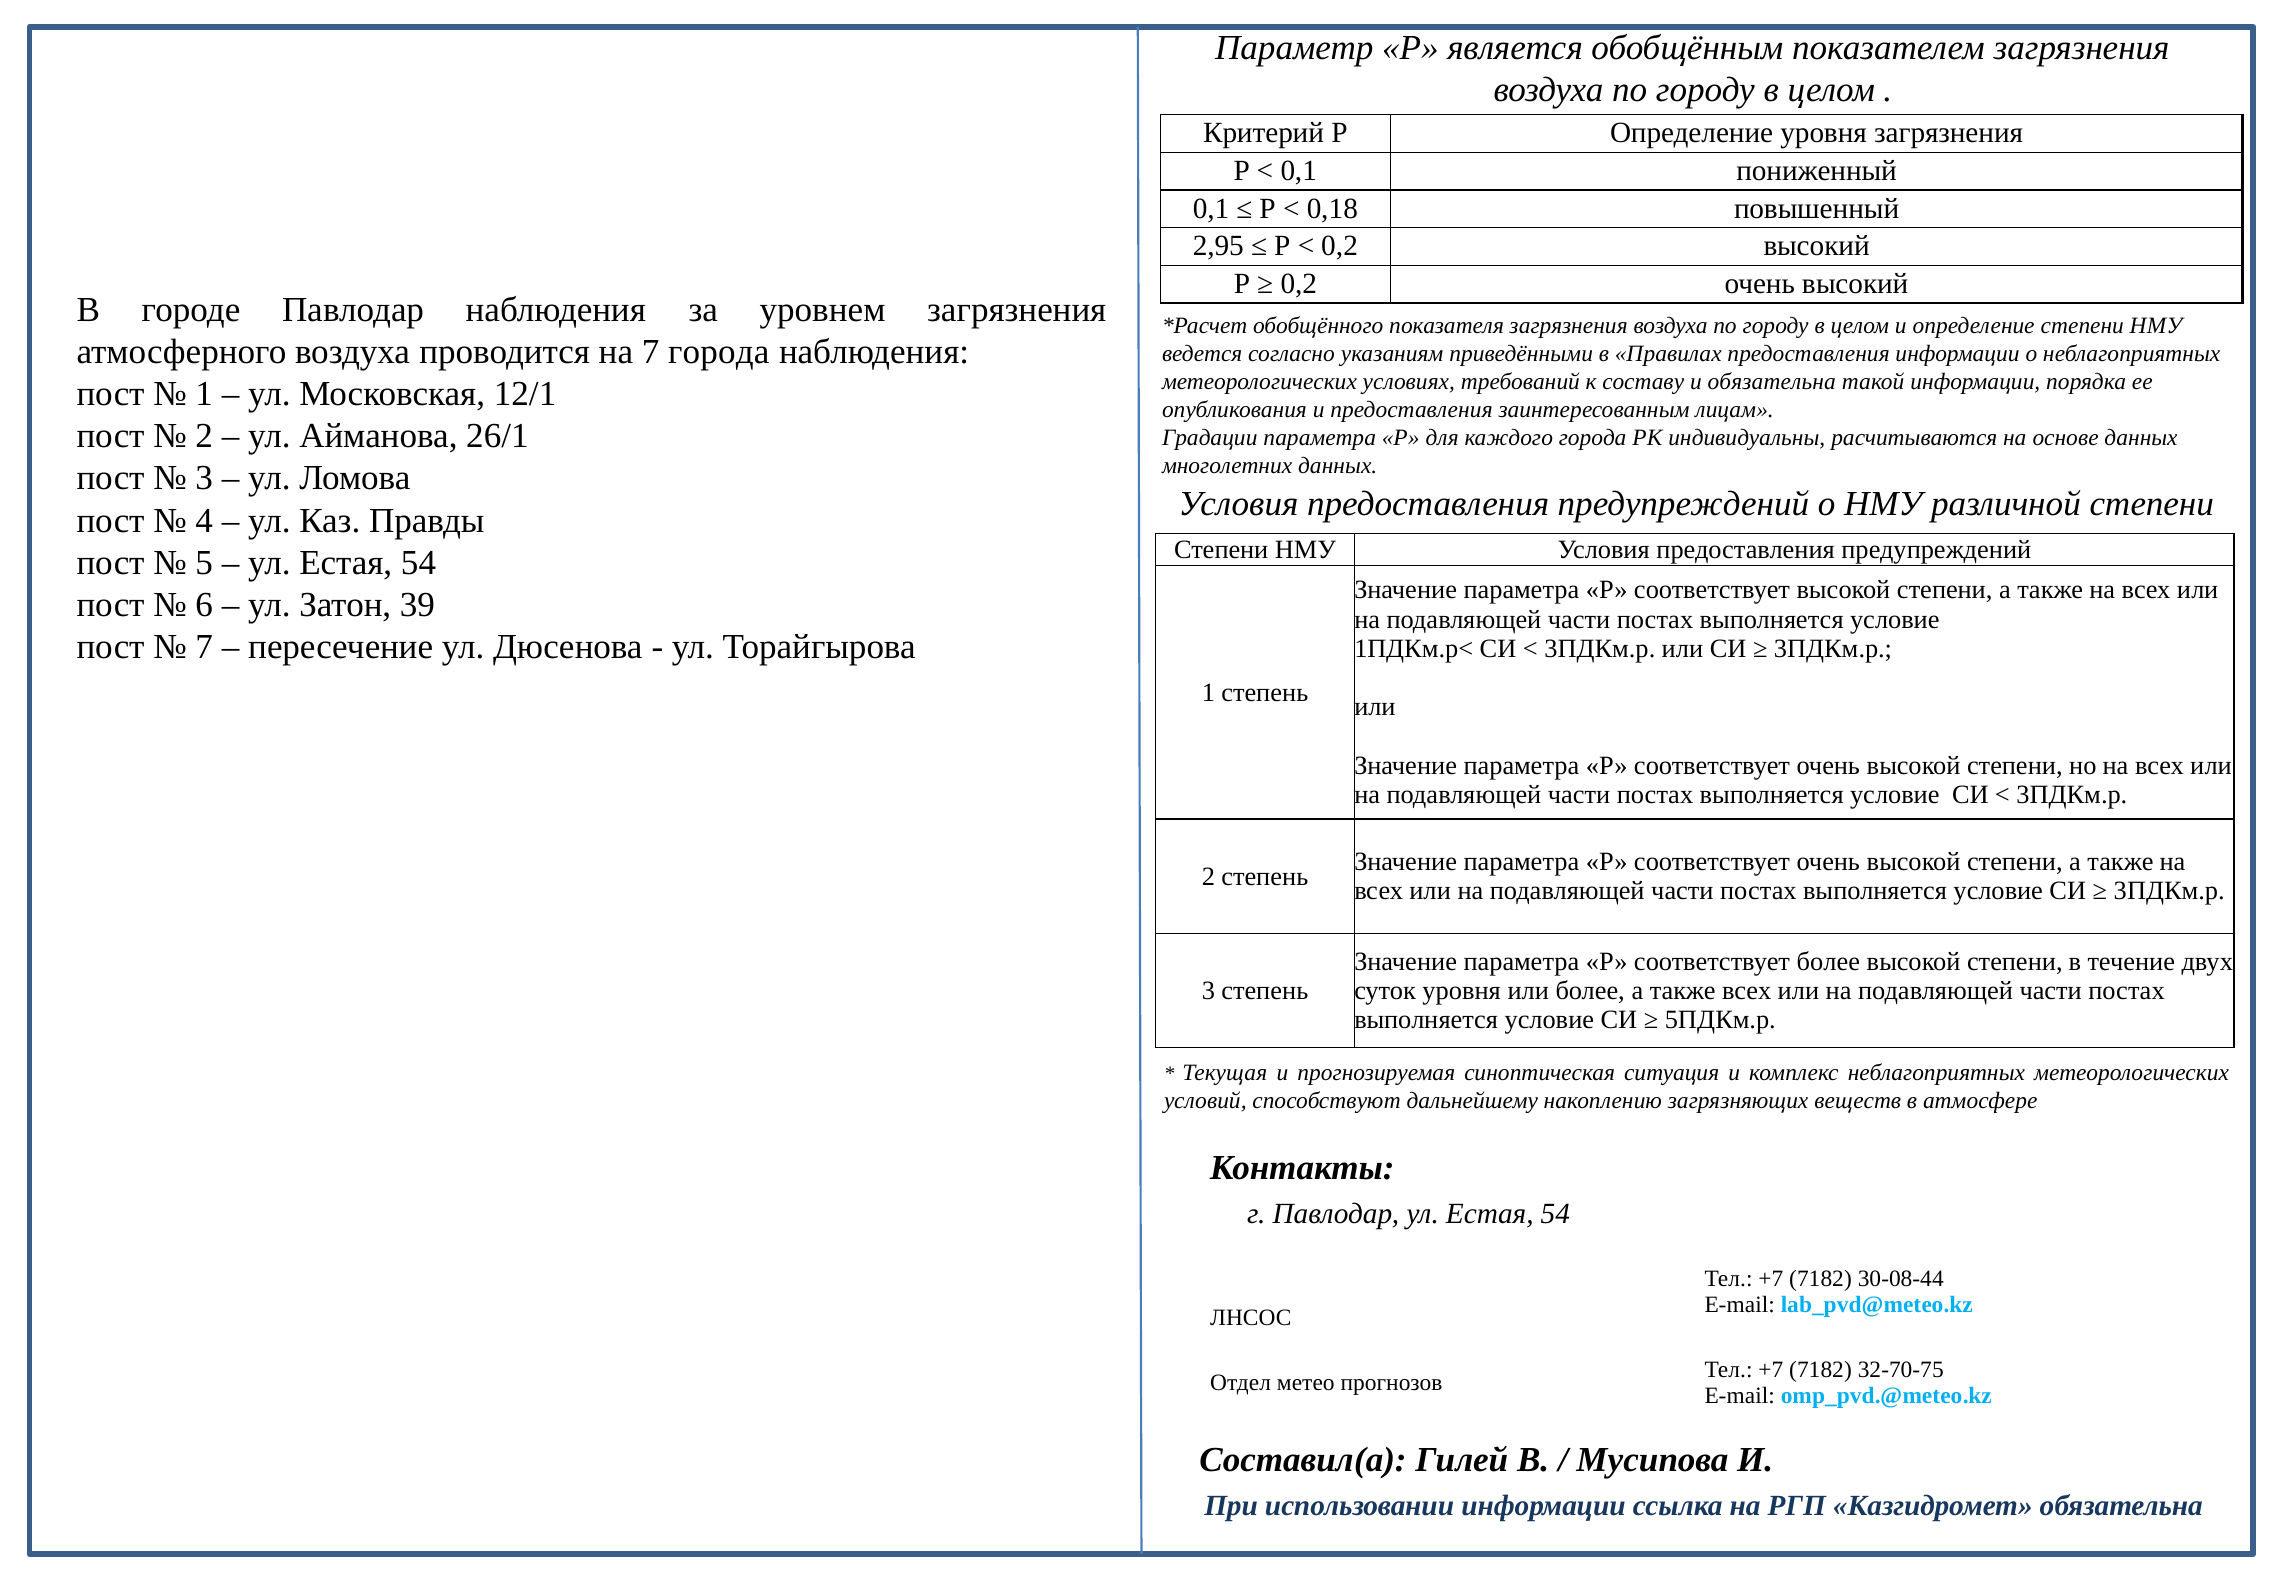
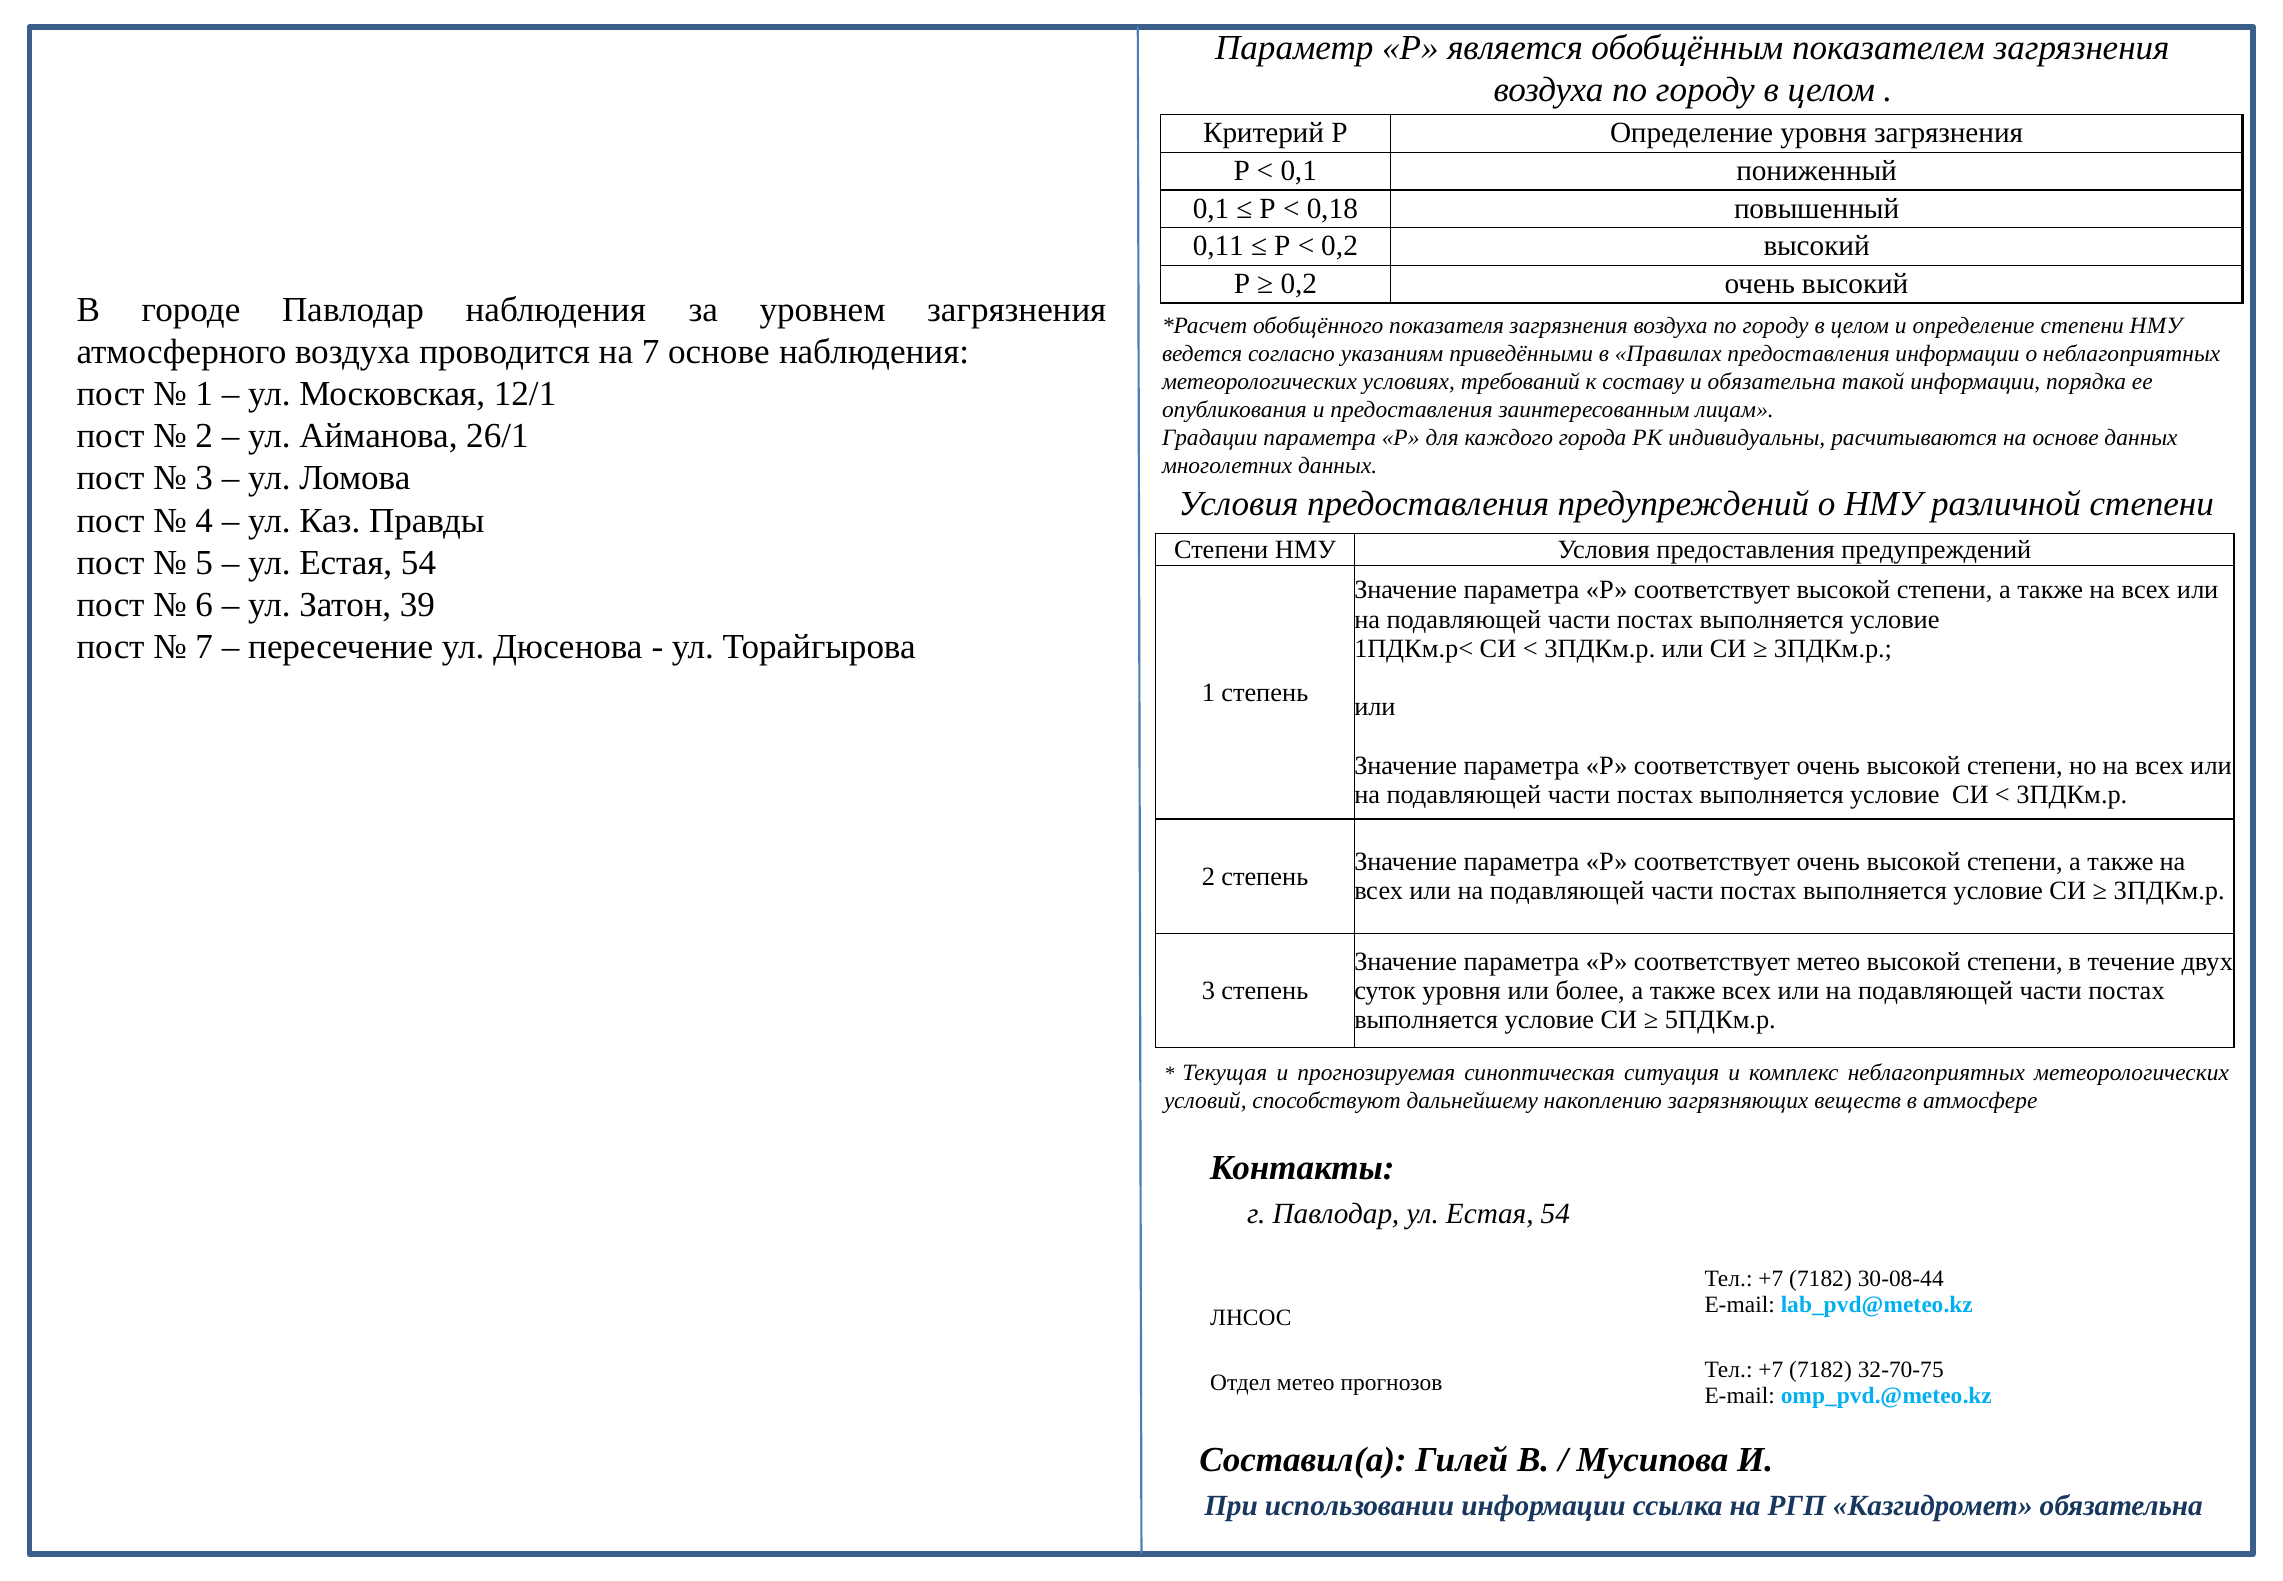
2,95: 2,95 -> 0,11 (1218, 246)
7 города: города -> основе (719, 352)
соответствует более: более -> метео (1828, 961)
